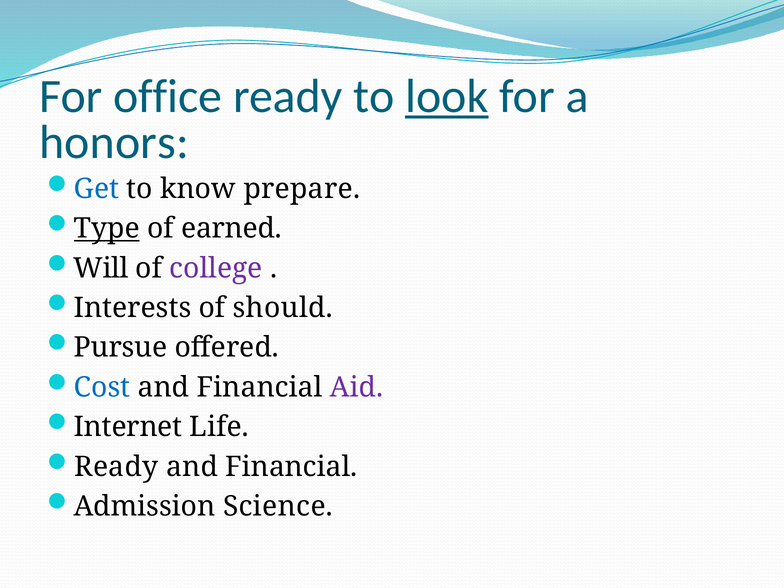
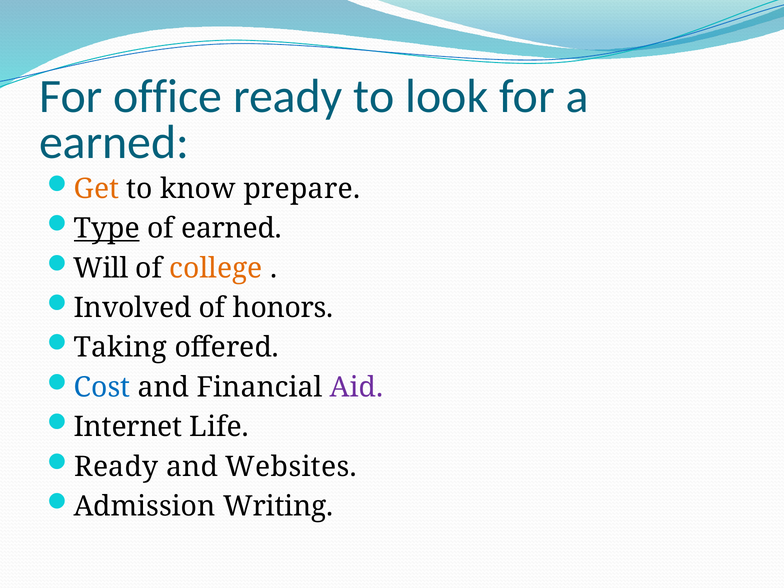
look underline: present -> none (447, 97)
honors: honors -> earned (114, 143)
Get colour: blue -> orange (96, 189)
college colour: purple -> orange (216, 268)
Interests: Interests -> Involved (133, 308)
should: should -> honors (283, 308)
Pursue: Pursue -> Taking (120, 348)
Financial: Financial -> Websites (291, 467)
Science: Science -> Writing (278, 506)
